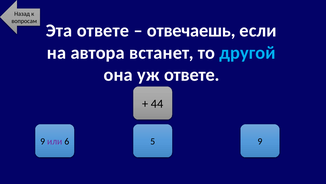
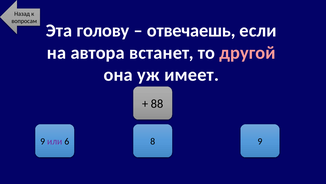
Эта ответе: ответе -> голову (103, 30)
другой colour: light blue -> pink (248, 53)
уж ответе: ответе -> имеет (192, 75)
44: 44 -> 88 (157, 104)
5: 5 -> 8 (153, 141)
